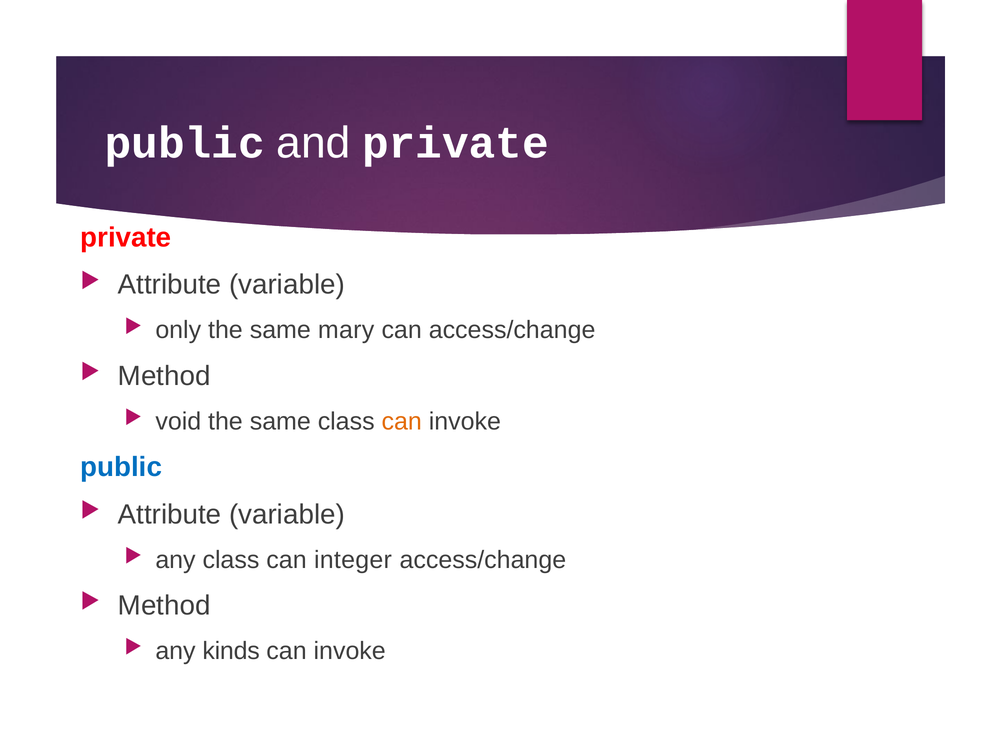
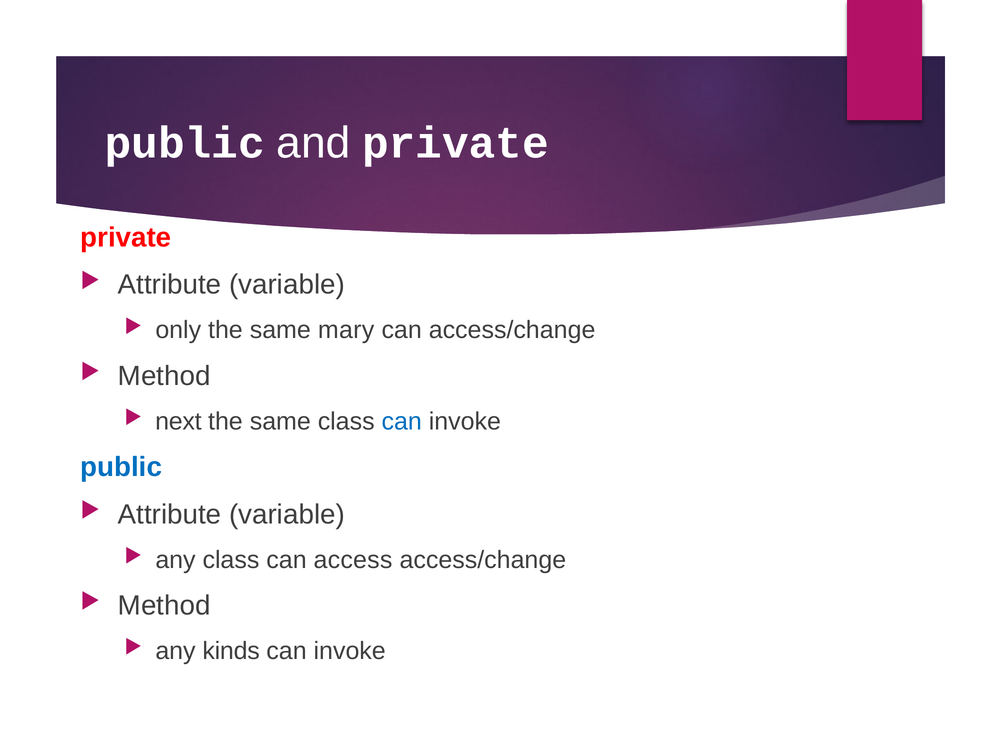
void: void -> next (178, 421)
can colour: orange -> blue (402, 421)
integer: integer -> access (353, 560)
